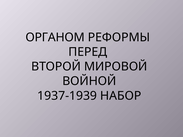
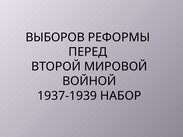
ОРГАНОМ: ОРГАНОМ -> ВЫБОРОВ (55, 37)
